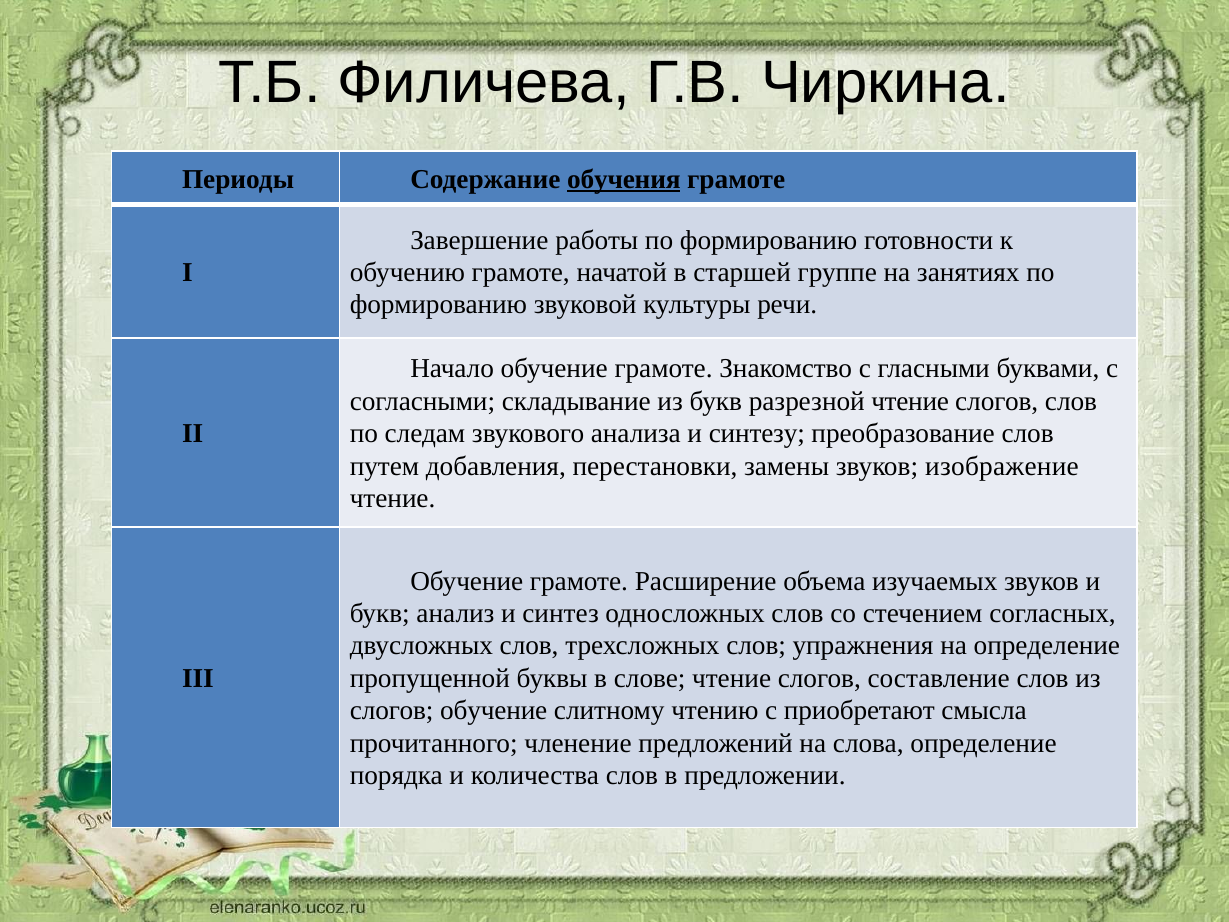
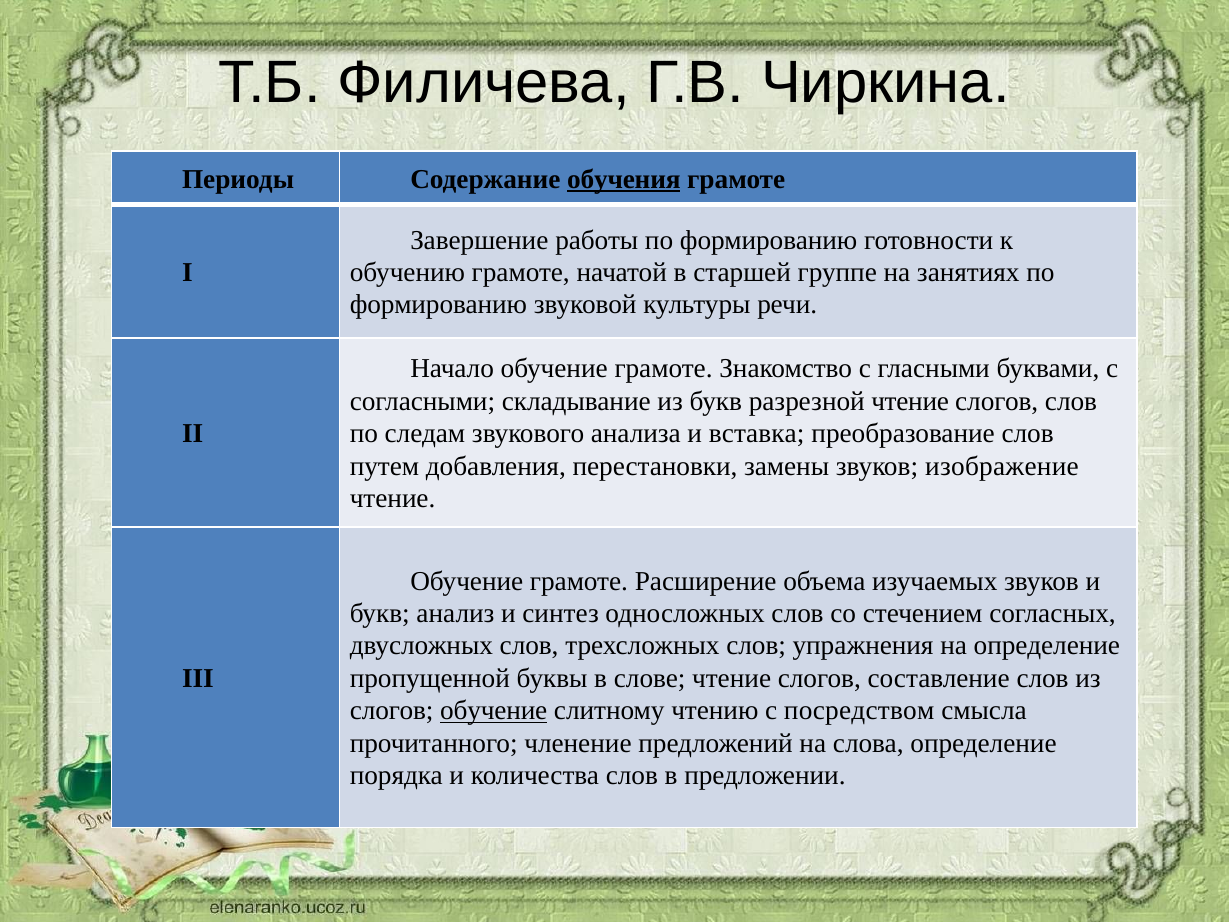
синтезу: синтезу -> вставка (757, 434)
обучение underline: none -> present (494, 711)
приобретают: приобретают -> посредством (859, 711)
